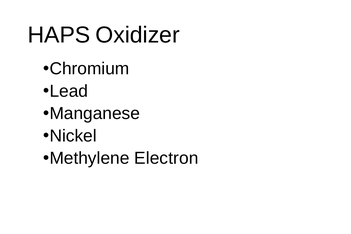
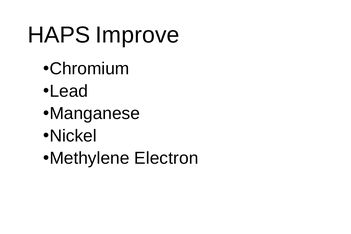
Oxidizer: Oxidizer -> Improve (138, 35)
